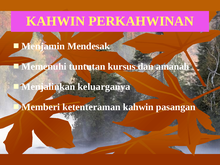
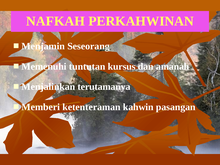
KAHWIN: KAHWIN -> NAFKAH (56, 21)
Mendesak: Mendesak -> Seseorang (89, 46)
keluarganya: keluarganya -> terutamanya (104, 87)
